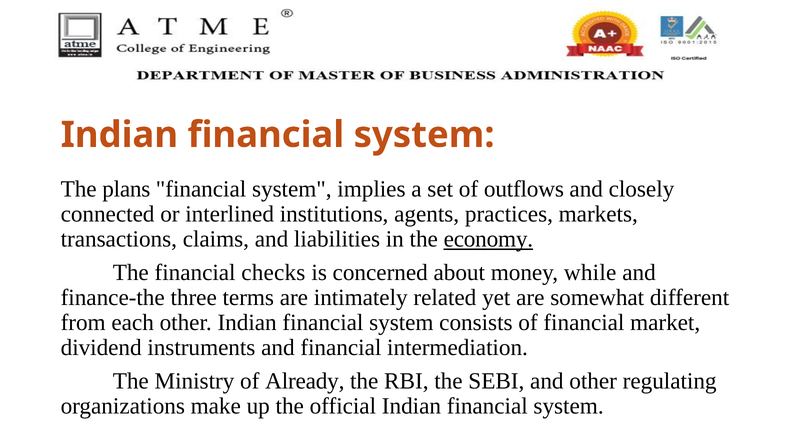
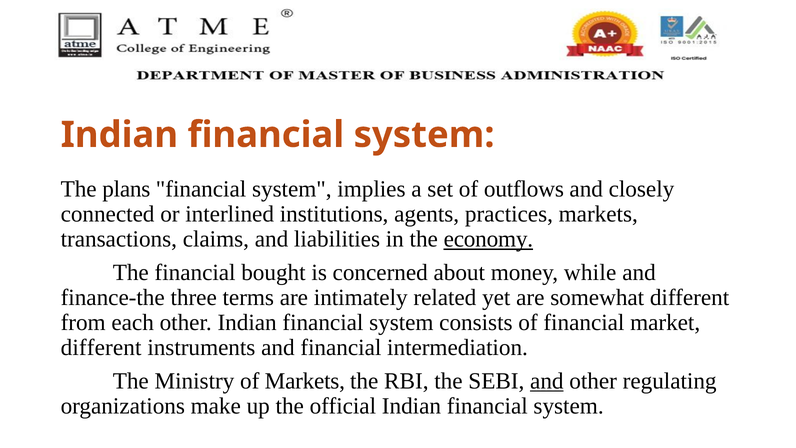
checks: checks -> bought (273, 272)
dividend: dividend -> different (101, 348)
of Already: Already -> Markets (305, 381)
and underline: none -> present (547, 381)
